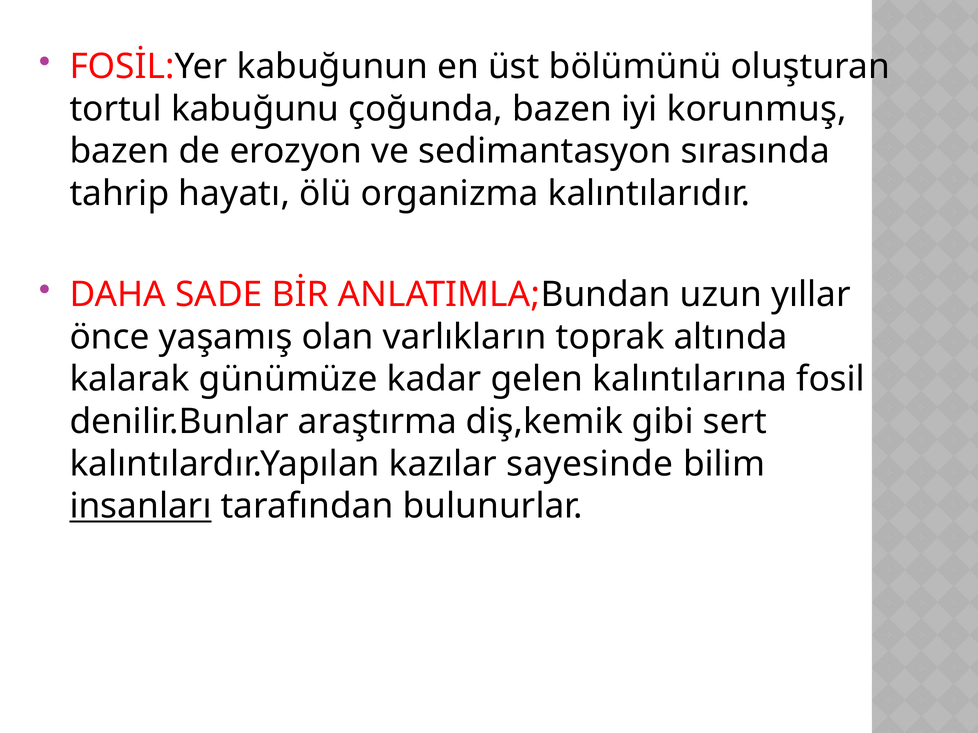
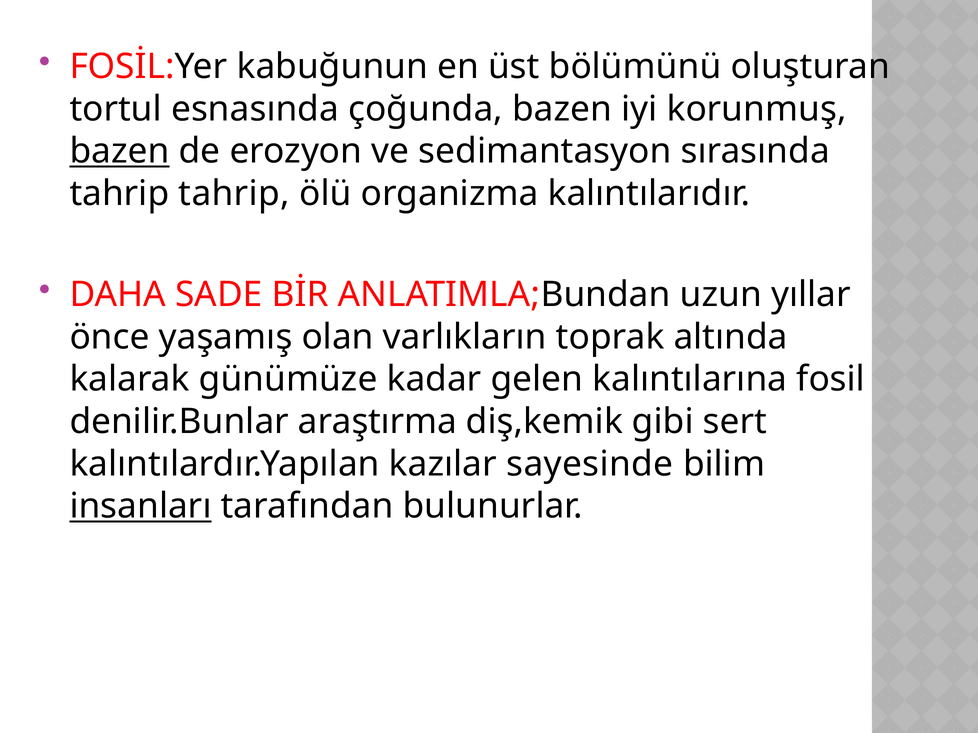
kabuğunu: kabuğunu -> esnasında (255, 109)
bazen underline: none -> present (119, 151)
tahrip hayatı: hayatı -> tahrip (234, 194)
